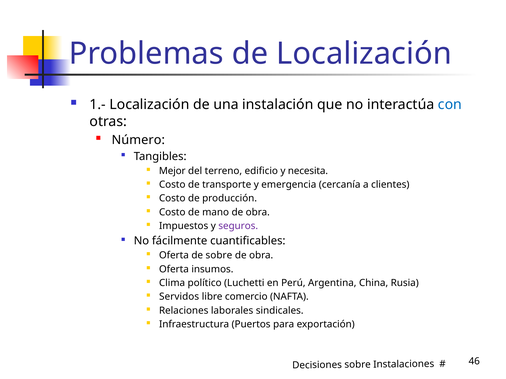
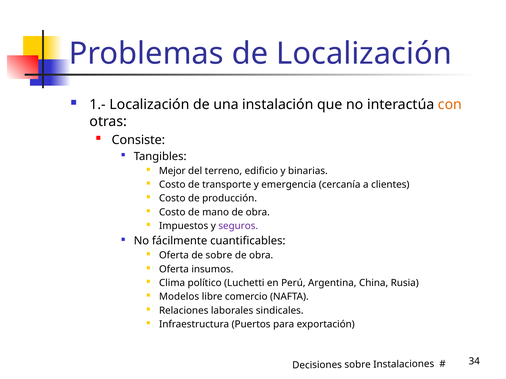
con colour: blue -> orange (450, 105)
Número: Número -> Consiste (138, 140)
necesita: necesita -> binarias (308, 171)
Servidos: Servidos -> Modelos (179, 297)
46: 46 -> 34 (474, 362)
